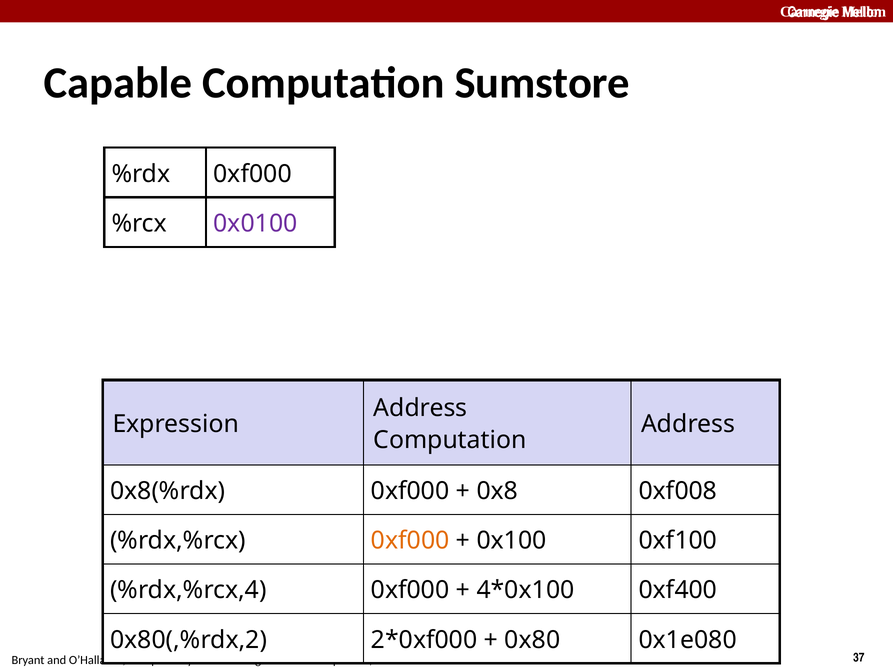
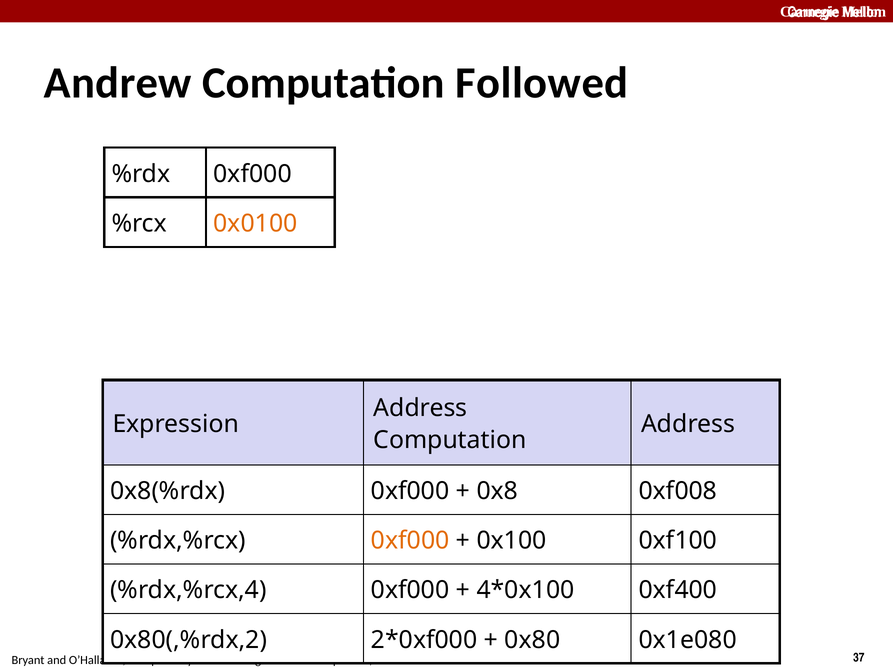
Capable: Capable -> Andrew (118, 83)
Sumstore: Sumstore -> Followed (542, 83)
0x0100 colour: purple -> orange (255, 223)
